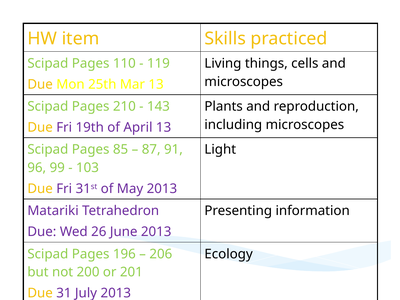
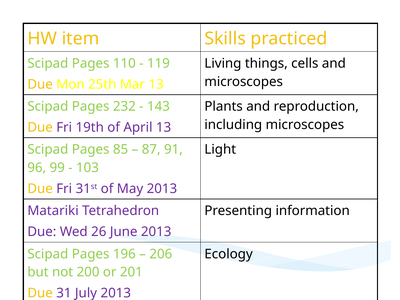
210: 210 -> 232 (124, 107)
